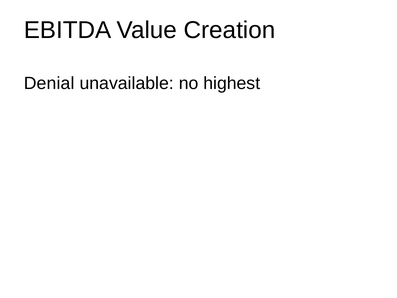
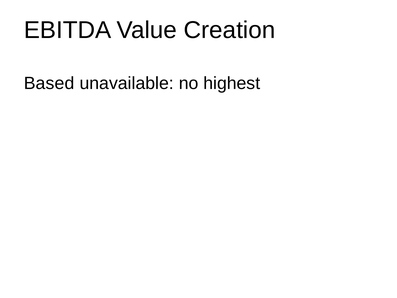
Denial: Denial -> Based (49, 83)
